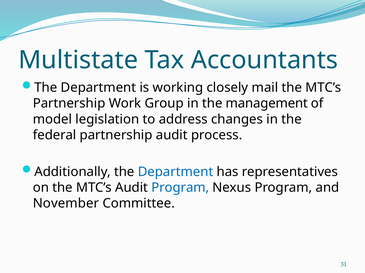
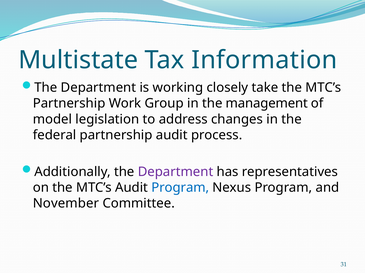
Accountants: Accountants -> Information (264, 60)
mail: mail -> take (265, 88)
Department colour: blue -> purple (176, 172)
